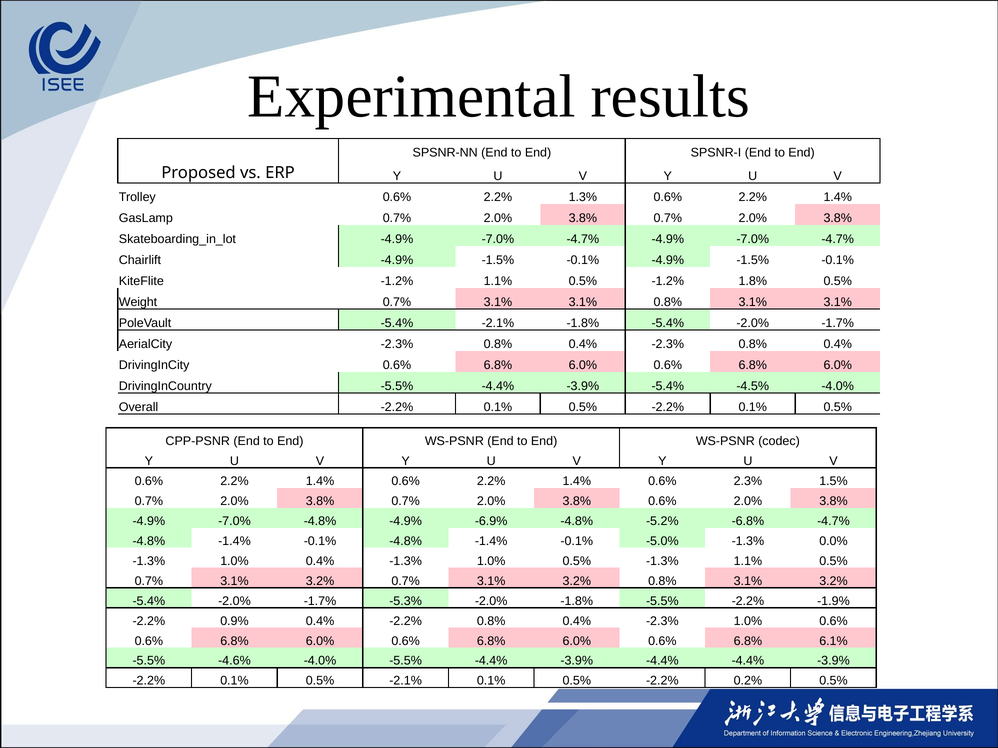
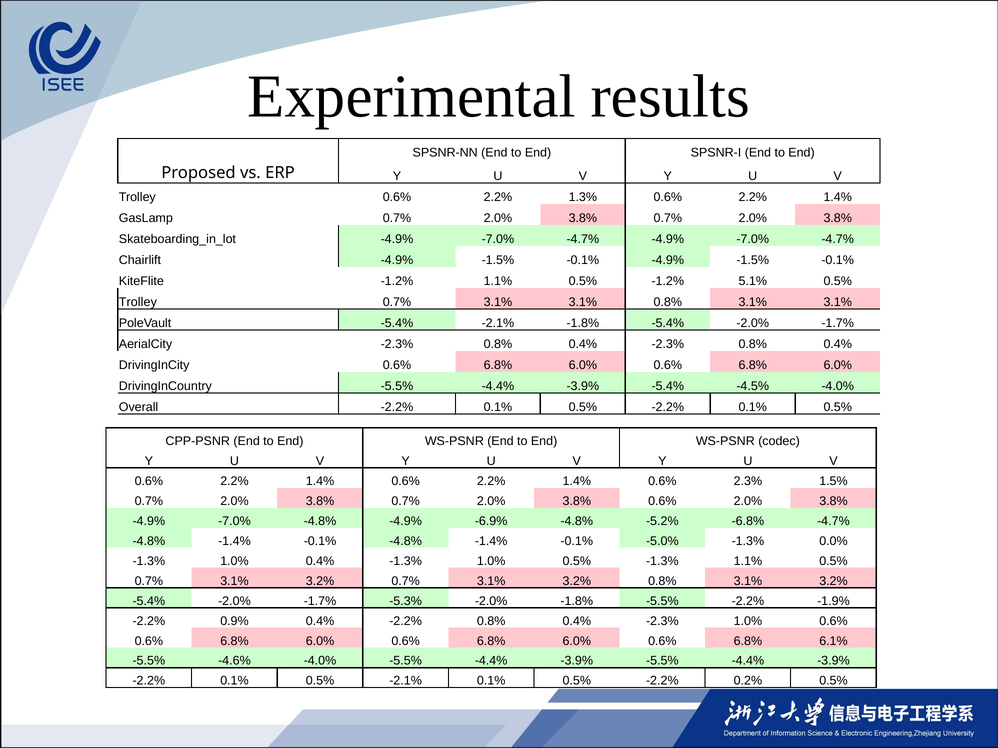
1.8%: 1.8% -> 5.1% (753, 281)
Weight: Weight -> Trolley (138, 303)
-3.9% -4.4%: -4.4% -> -5.5% (662, 661)
